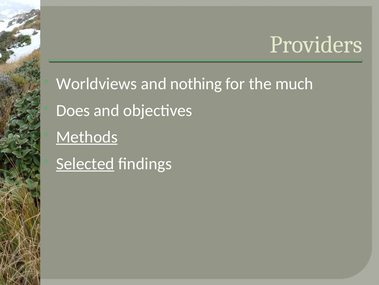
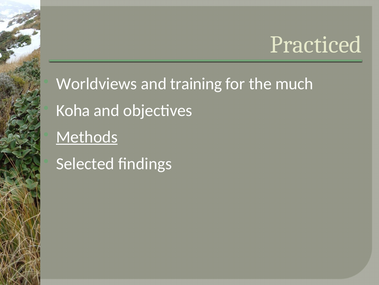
Providers: Providers -> Practiced (316, 44)
nothing: nothing -> training (196, 84)
Does: Does -> Koha (73, 110)
Selected underline: present -> none (85, 163)
